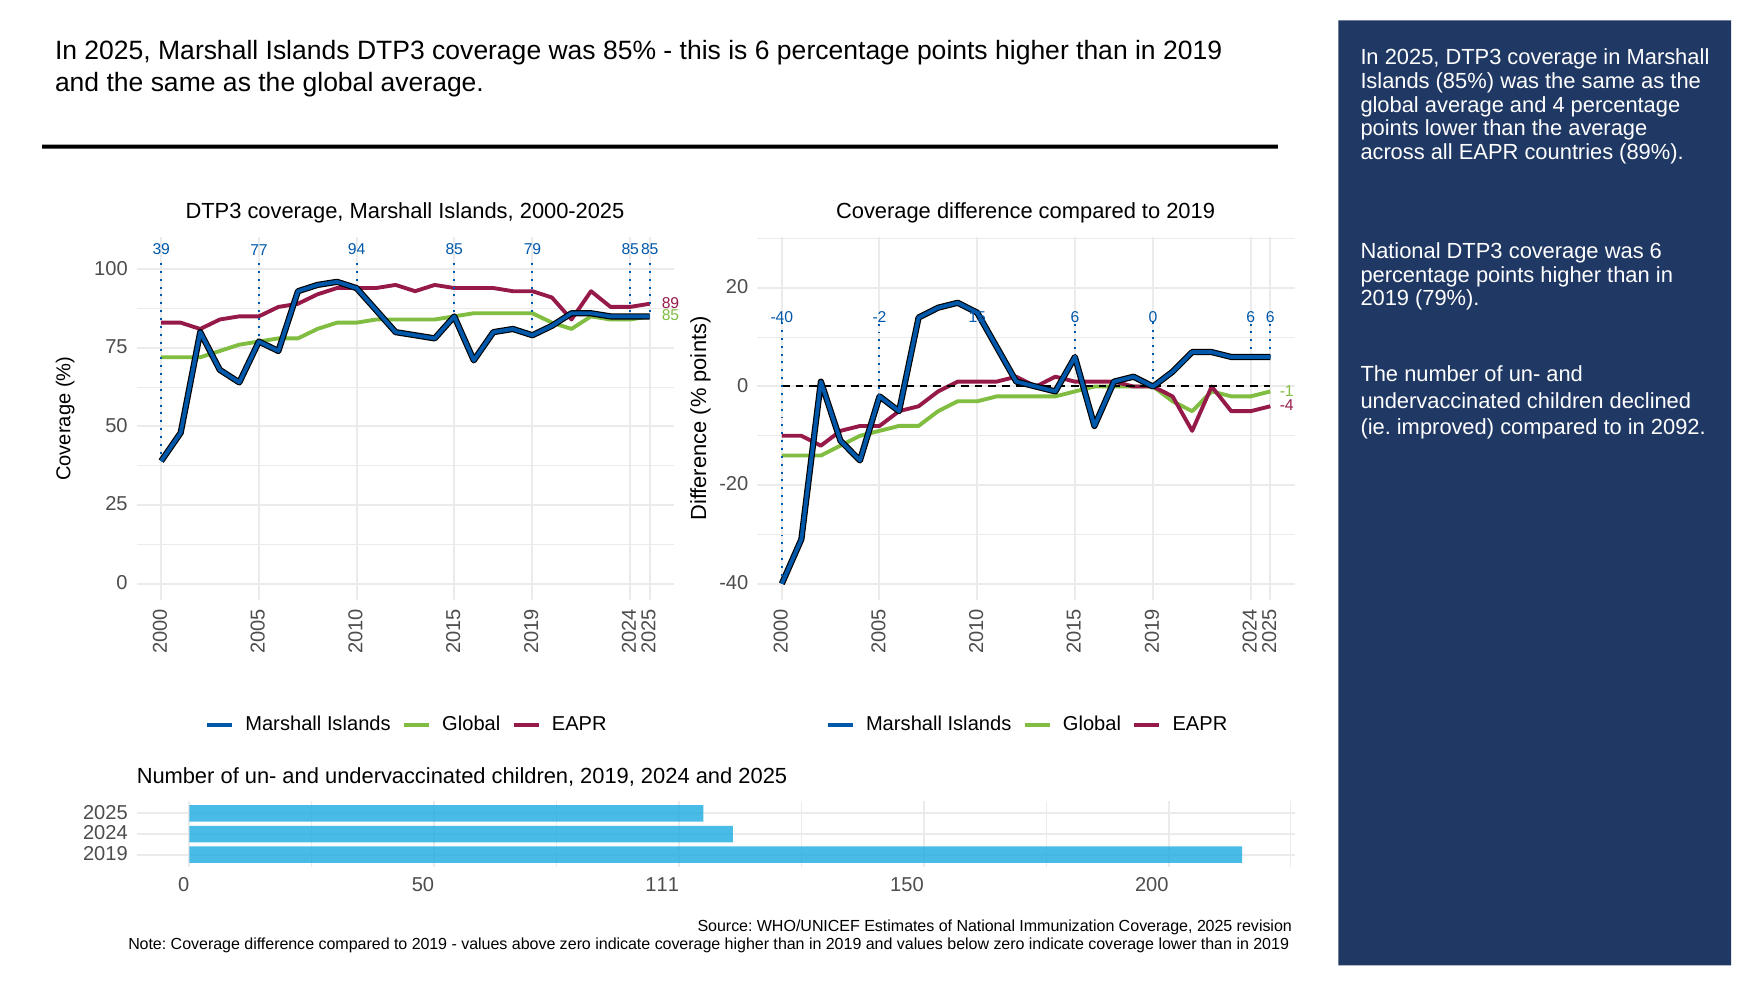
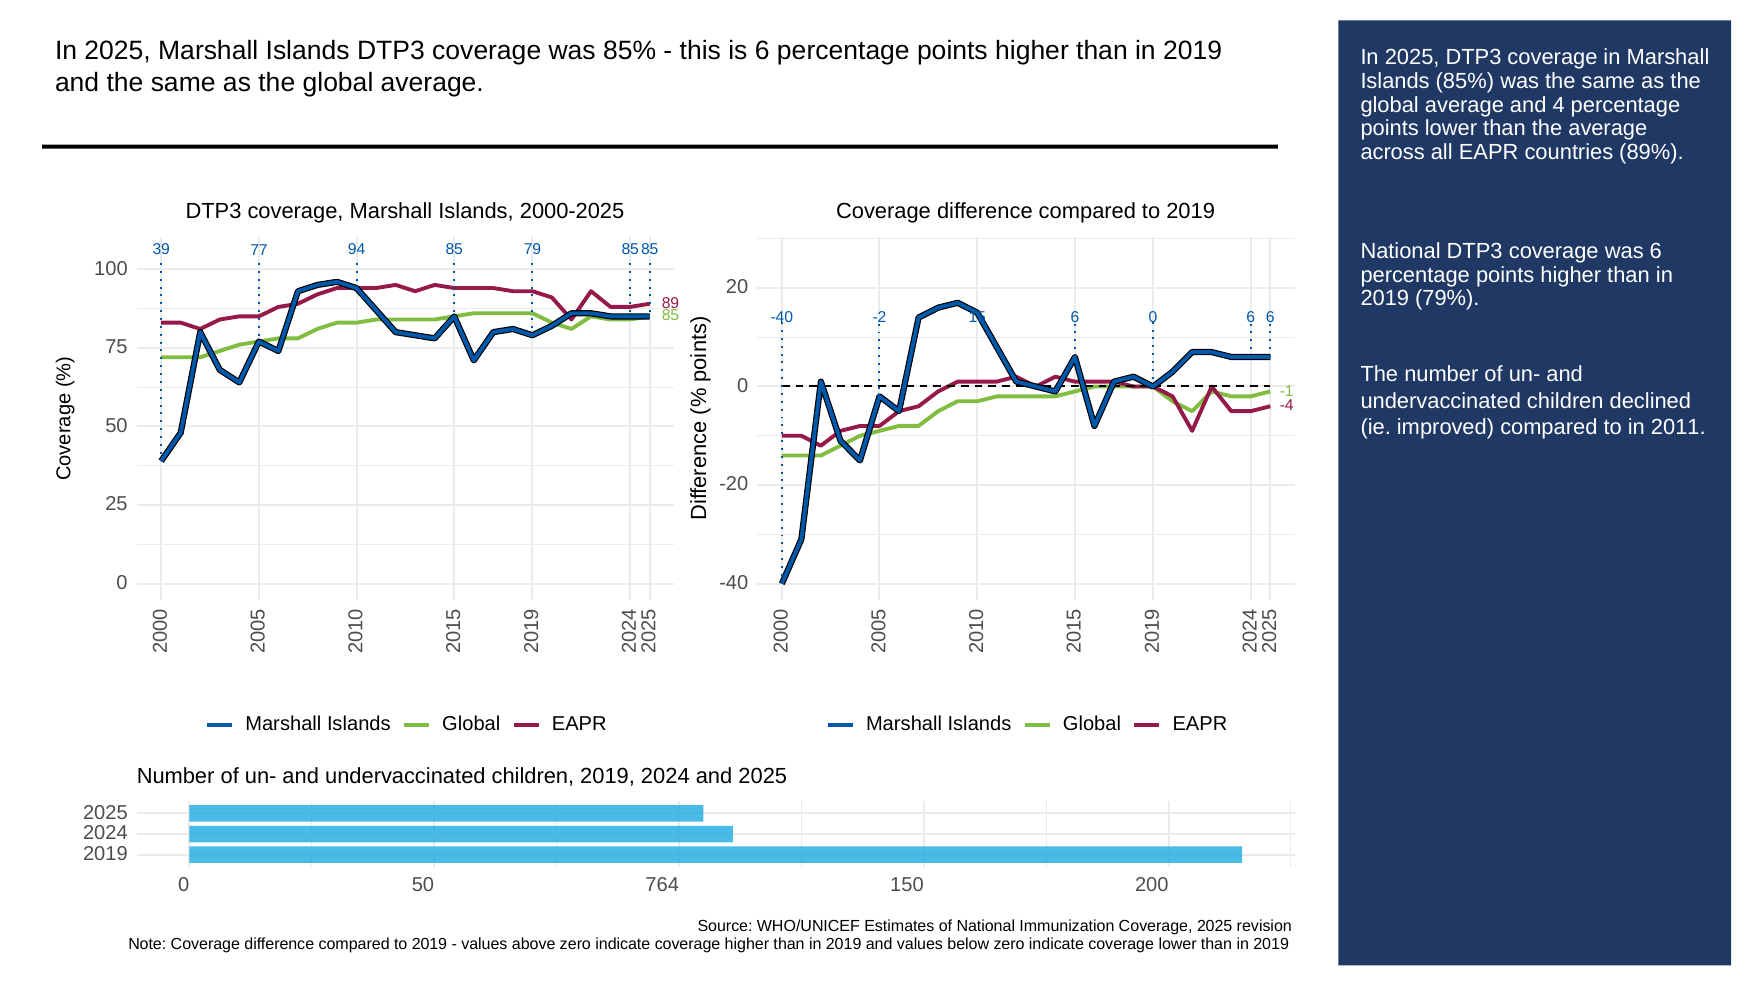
2092: 2092 -> 2011 (1678, 427)
111: 111 -> 764 (662, 885)
